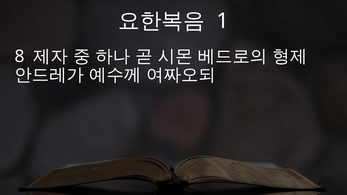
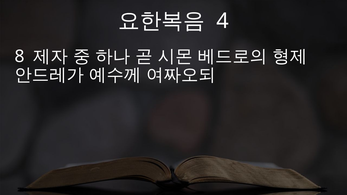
1: 1 -> 4 (223, 21)
